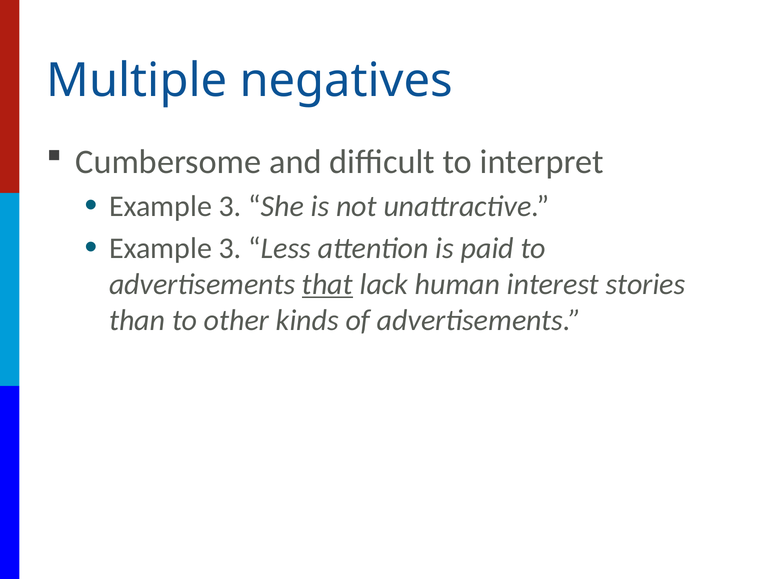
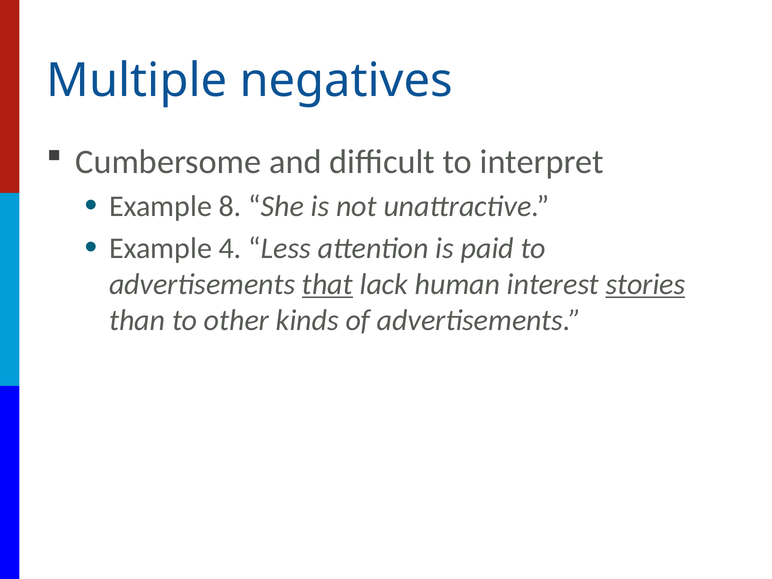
3: 3 -> 8 (230, 206)
3: 3 -> 4 (230, 248)
stories underline: none -> present (646, 284)
